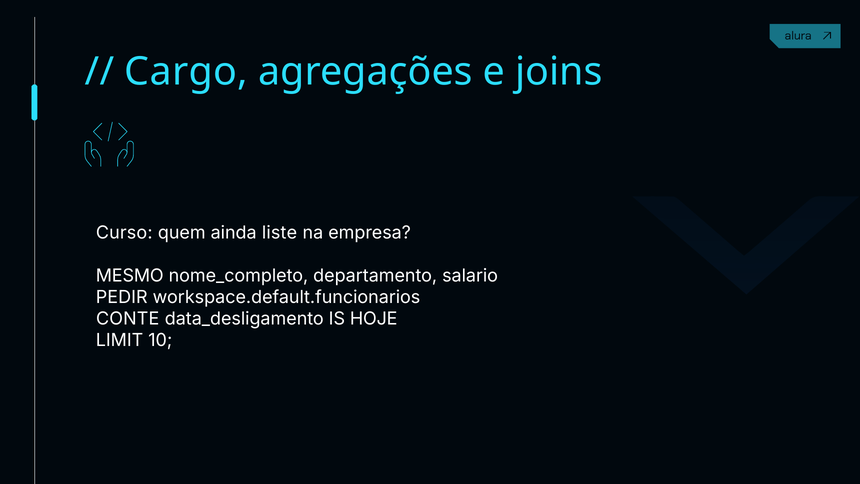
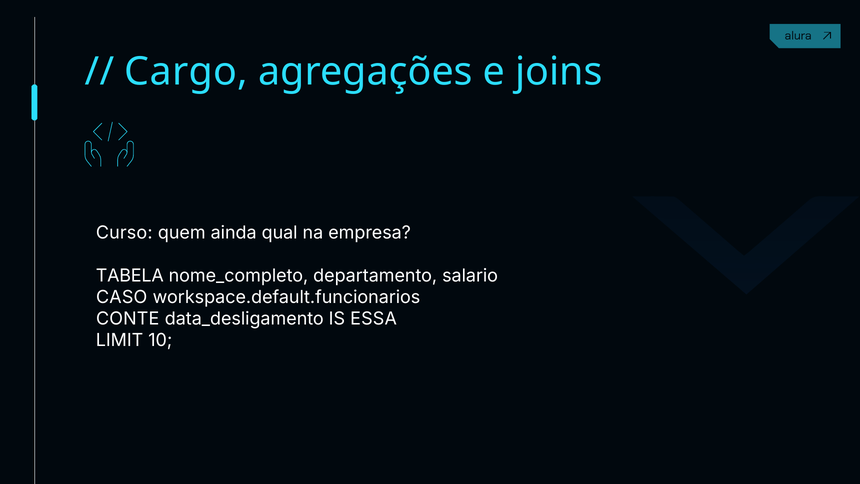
liste: liste -> qual (280, 233)
MESMO: MESMO -> TABELA (130, 276)
PEDIR: PEDIR -> CASO (122, 297)
HOJE: HOJE -> ESSA (374, 319)
